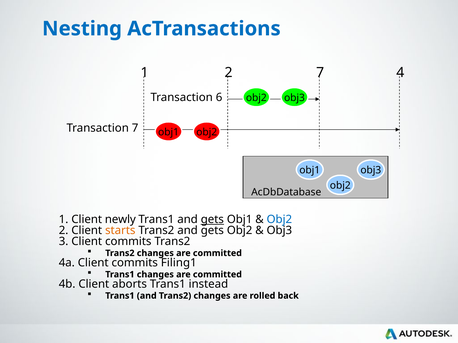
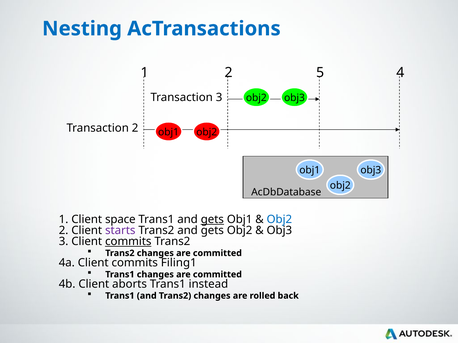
2 7: 7 -> 5 (320, 73)
Transaction 6: 6 -> 3 (219, 98)
Transaction 7: 7 -> 2 (135, 128)
newly: newly -> space (120, 220)
starts colour: orange -> purple (120, 231)
commits underline: none -> present (128, 242)
